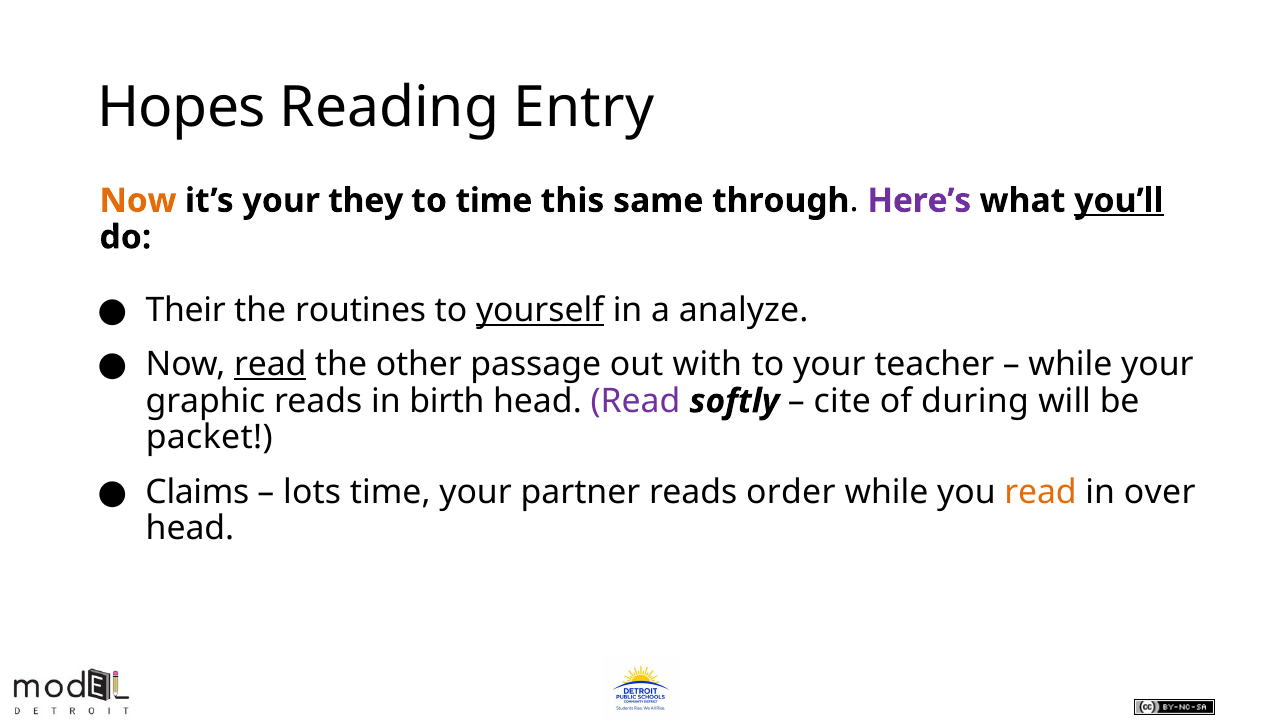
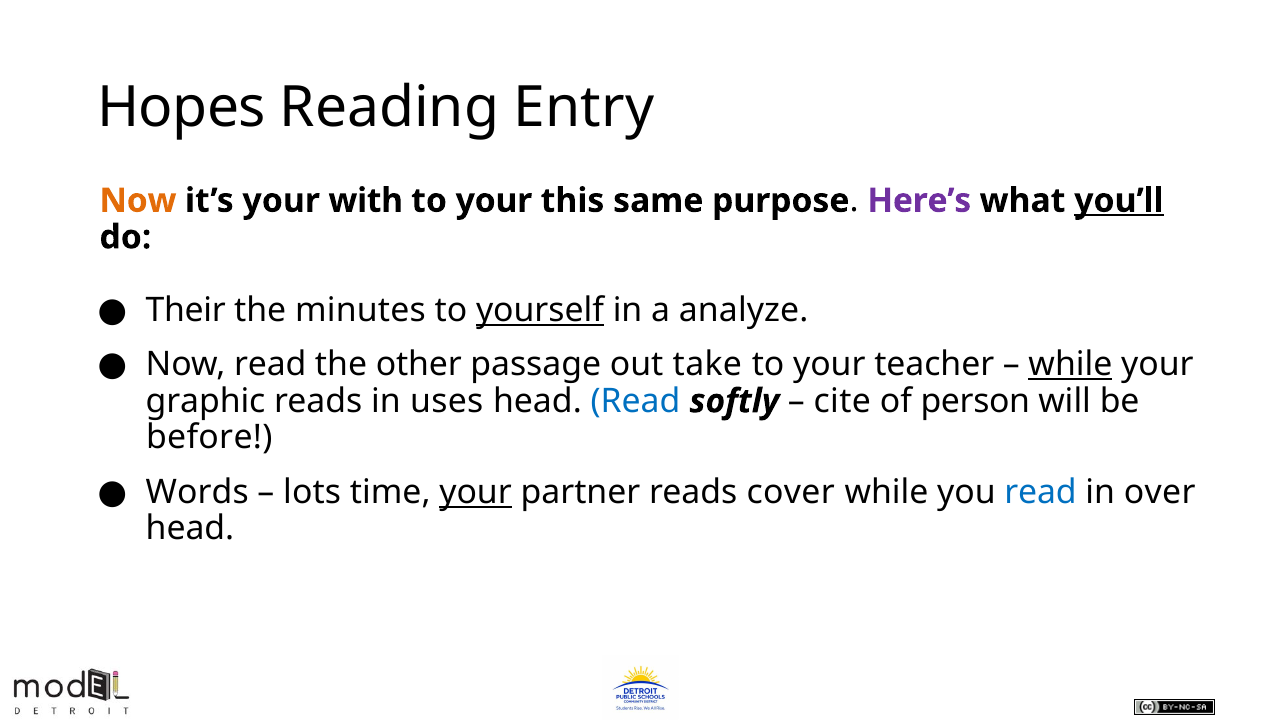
they: they -> with (366, 201)
time: time -> your (494, 201)
through: through -> purpose (781, 201)
routines: routines -> minutes (360, 310)
read underline: present -> none (270, 364)
with: with -> take (707, 364)
while underline: none -> present (1070, 364)
birth: birth -> uses (447, 401)
Read colour: purple -> blue (635, 401)
during: during -> person (975, 401)
packet: packet -> before (209, 438)
Claims: Claims -> Words (197, 492)
your underline: none -> present (476, 492)
order: order -> cover (791, 492)
read colour: orange -> blue (1041, 492)
